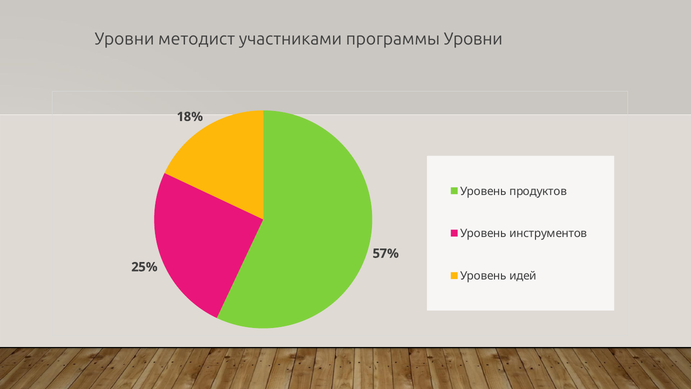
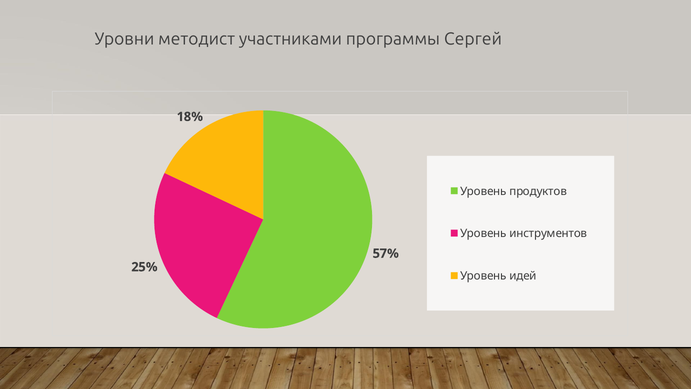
программы Уровни: Уровни -> Сергей (473, 39)
